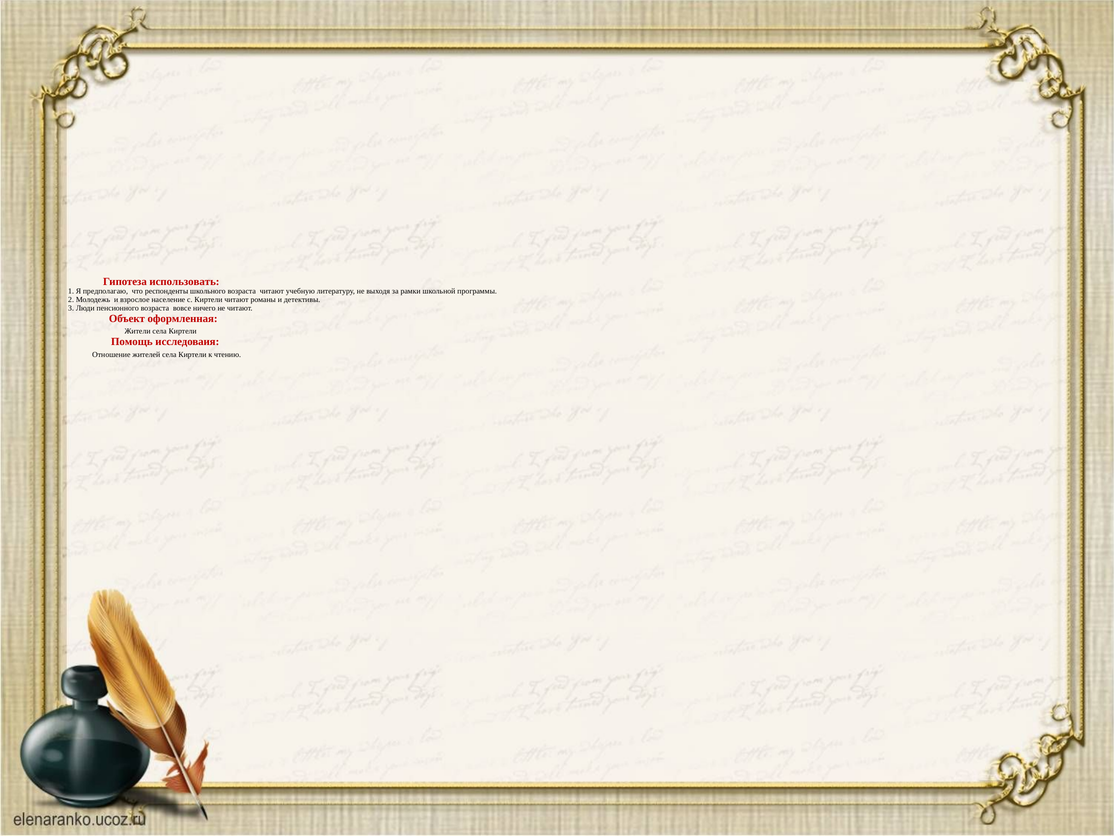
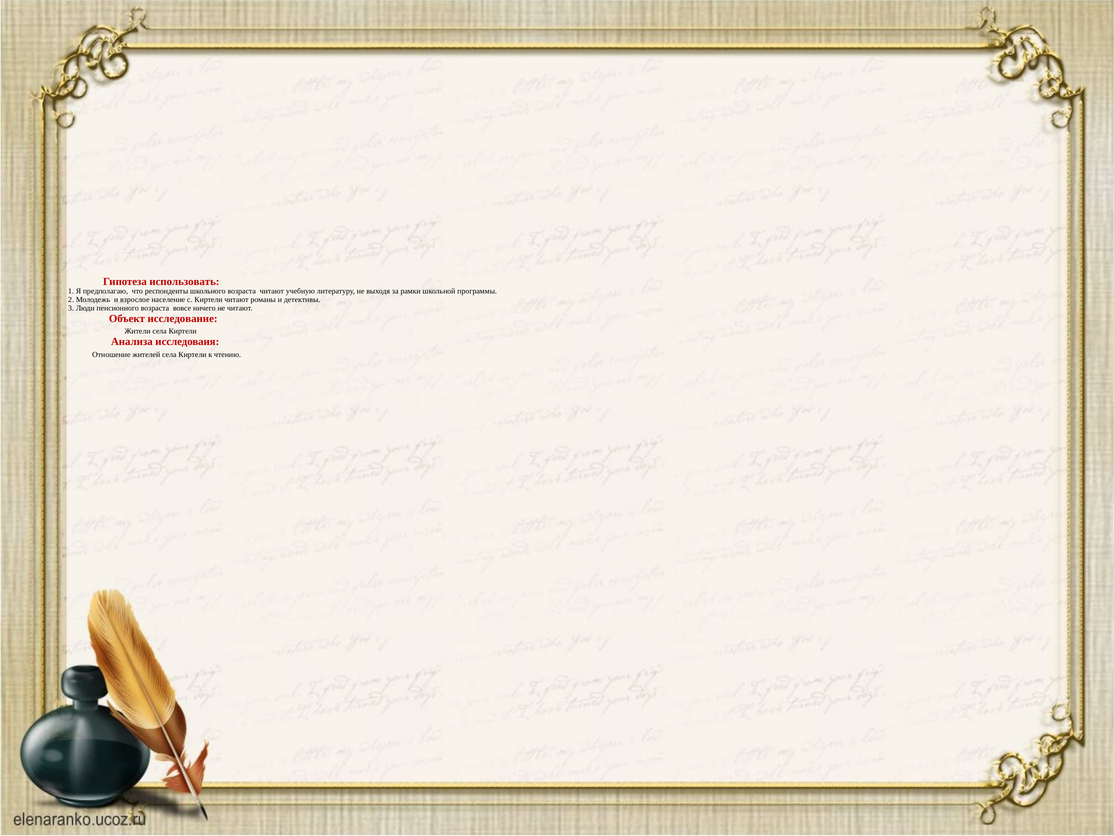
оформленная: оформленная -> исследование (183, 318)
Помощь: Помощь -> Анализа (132, 342)
